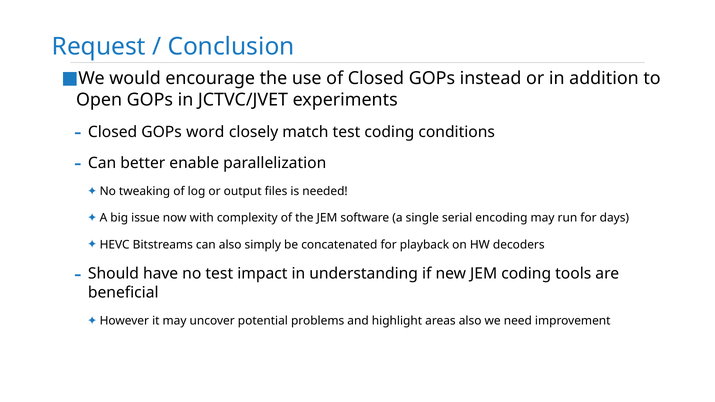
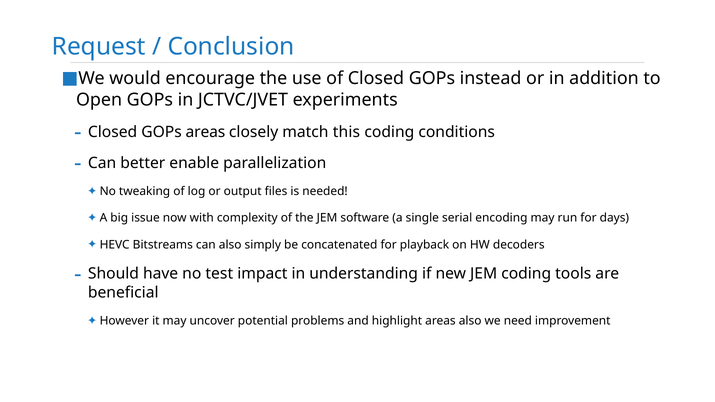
GOPs word: word -> areas (205, 132)
match test: test -> this (346, 132)
